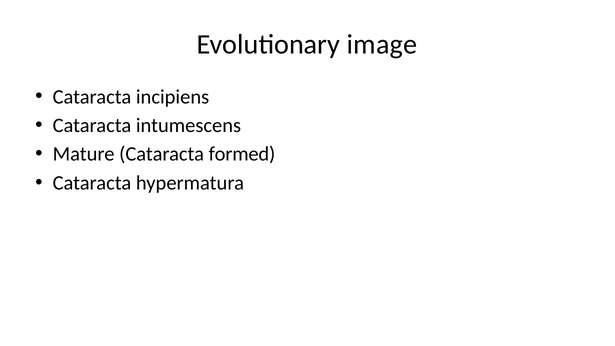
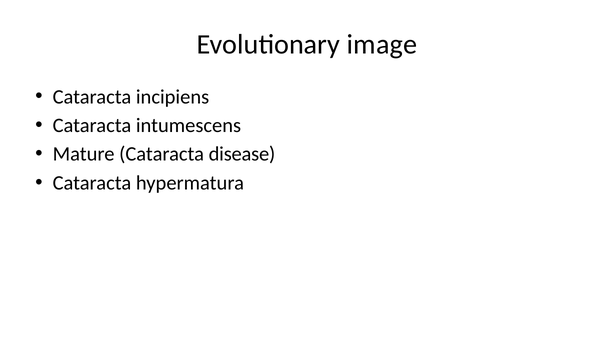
formed: formed -> disease (242, 154)
